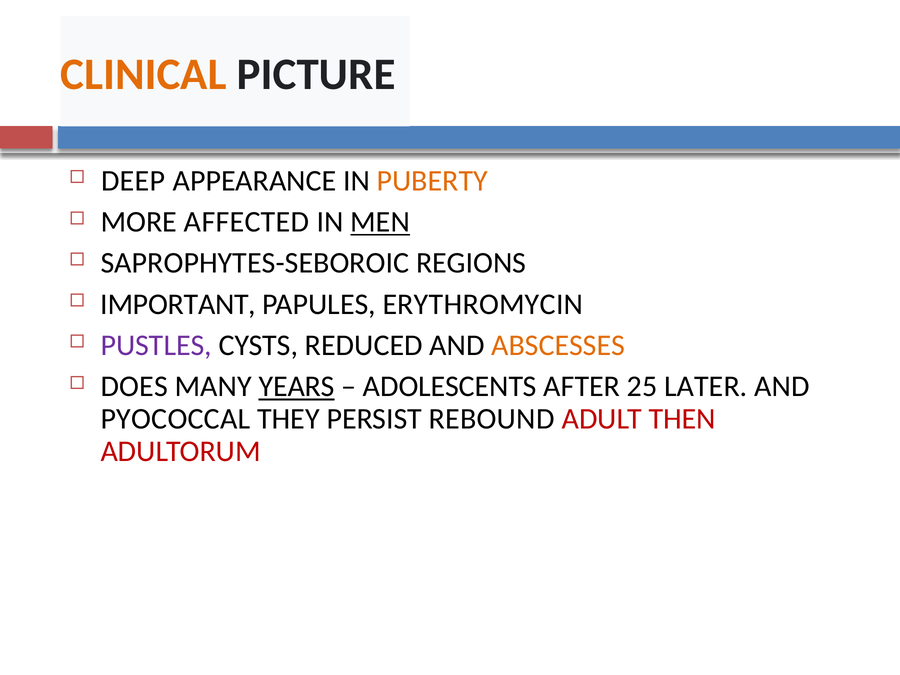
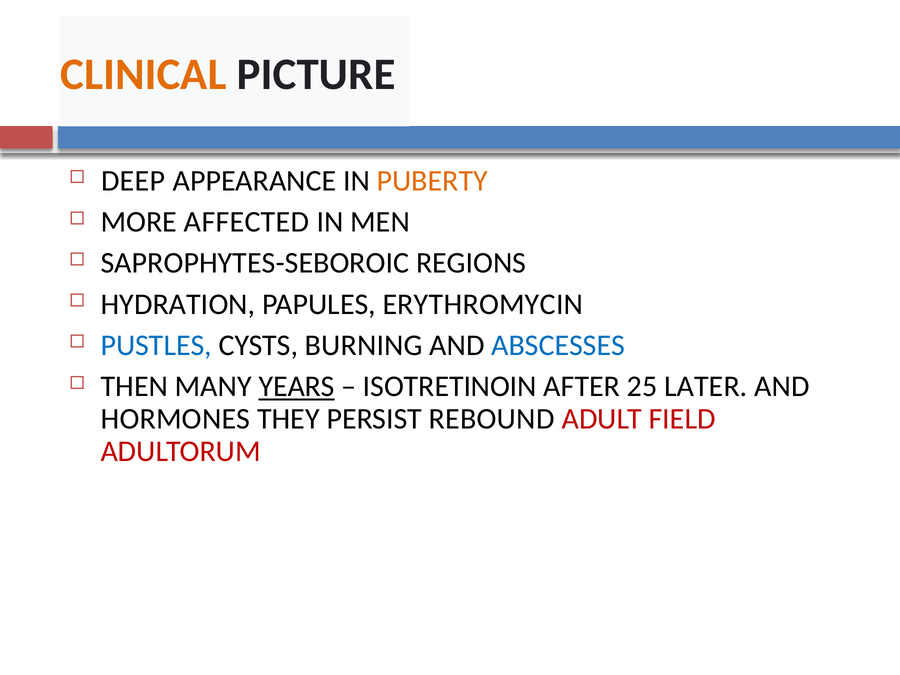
MEN underline: present -> none (380, 222)
IMPORTANT: IMPORTANT -> HYDRATION (178, 304)
PUSTLES colour: purple -> blue (156, 345)
REDUCED: REDUCED -> BURNING (364, 345)
ABSCESSES colour: orange -> blue (558, 345)
DOES: DOES -> THEN (134, 386)
ADOLESCENTS: ADOLESCENTS -> ISOTRETINOIN (450, 386)
PYOCOCCAL: PYOCOCCAL -> HORMONES (175, 419)
THEN: THEN -> FIELD (682, 419)
